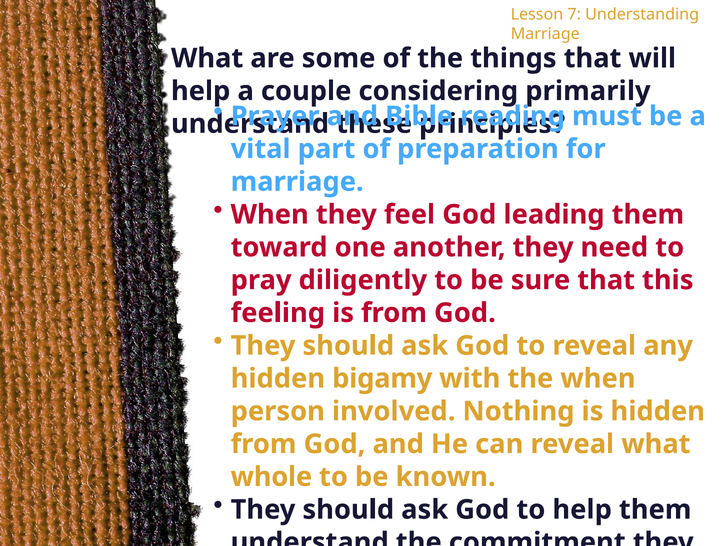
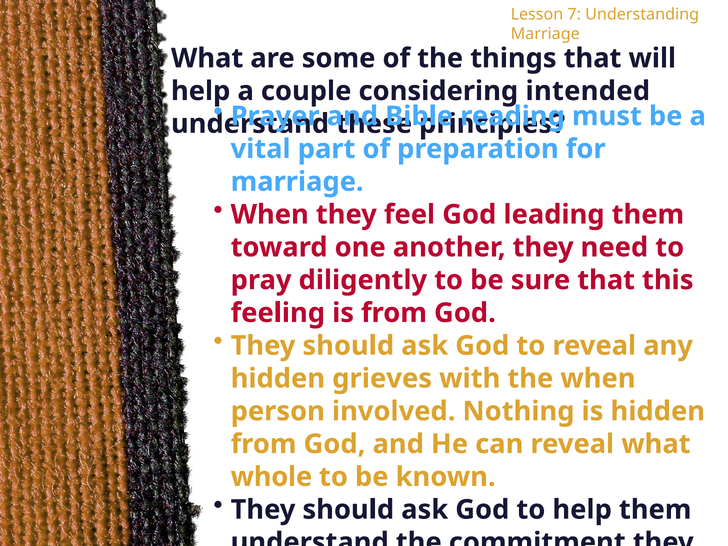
primarily: primarily -> intended (588, 91)
bigamy: bigamy -> grieves (382, 379)
